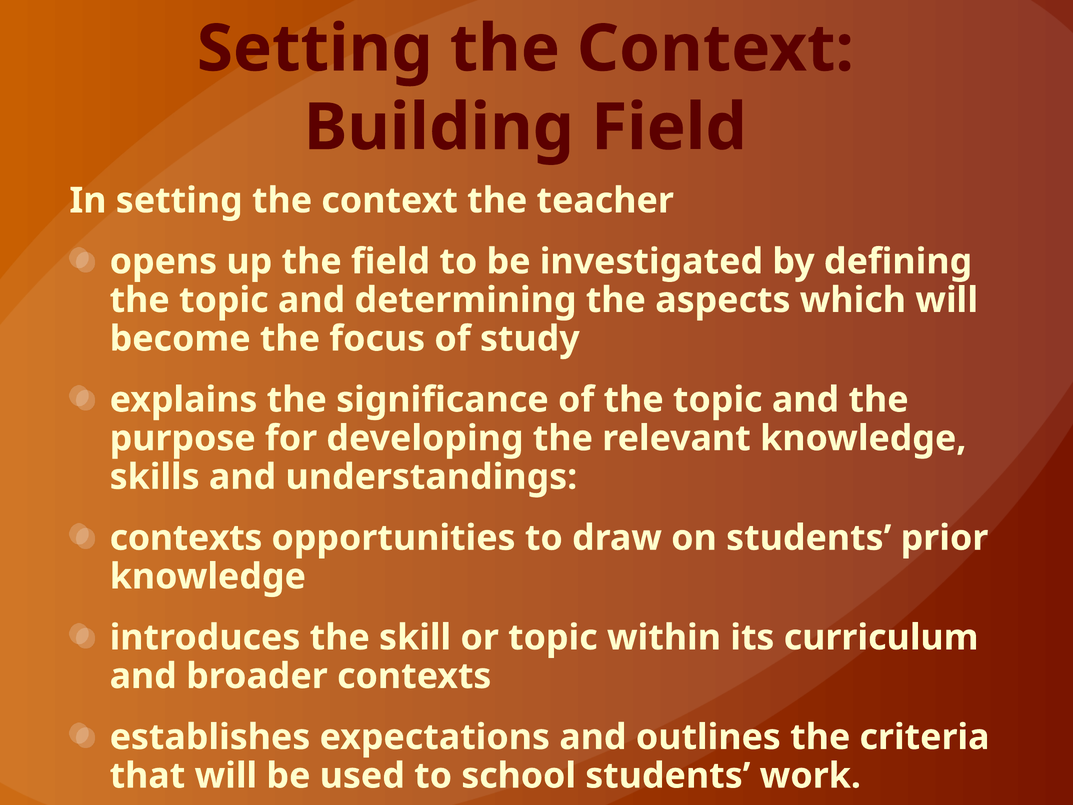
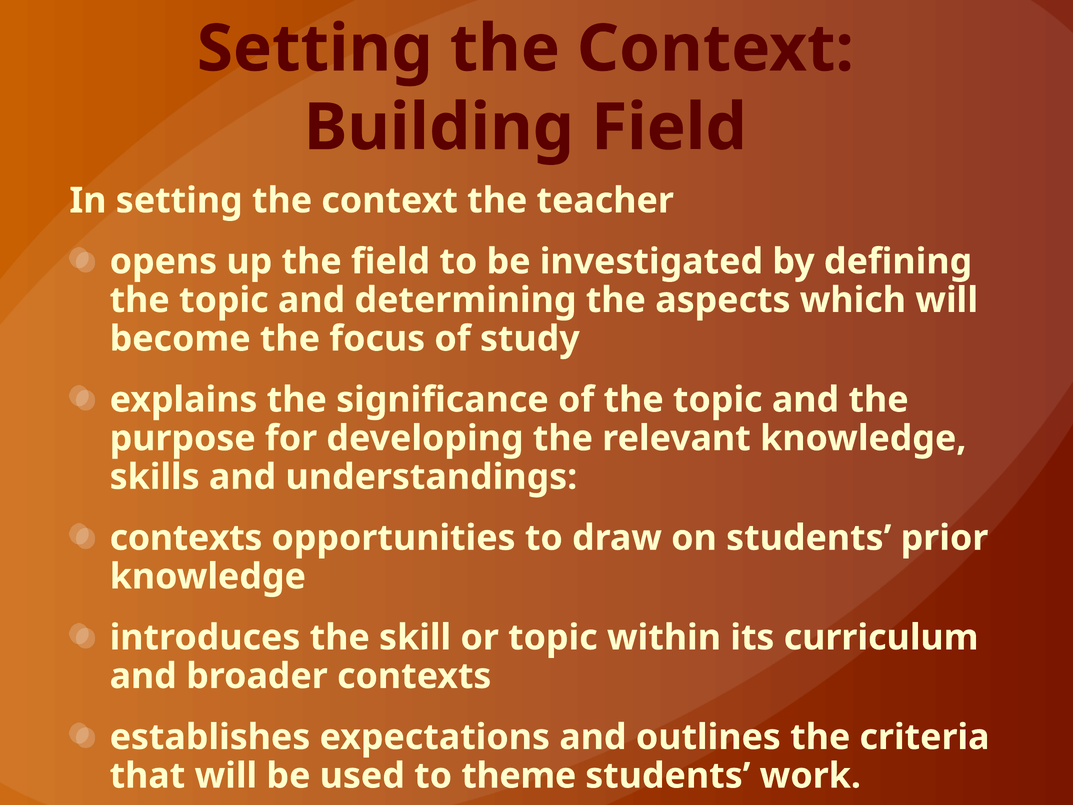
school: school -> theme (519, 776)
